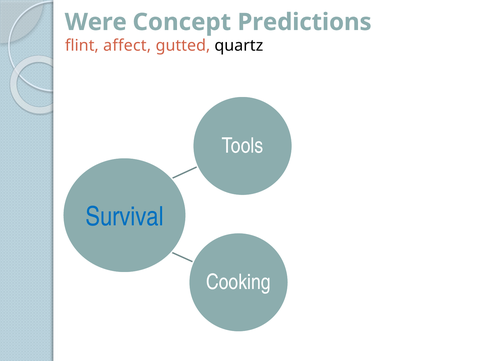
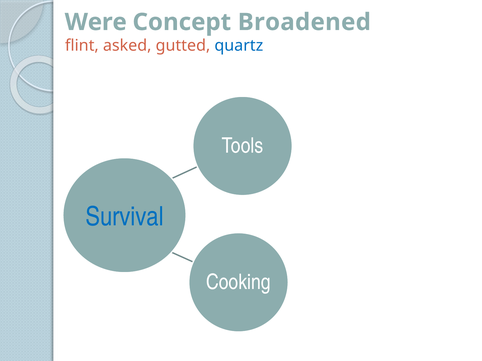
Predictions: Predictions -> Broadened (304, 22)
affect: affect -> asked (127, 46)
quartz colour: black -> blue (239, 46)
